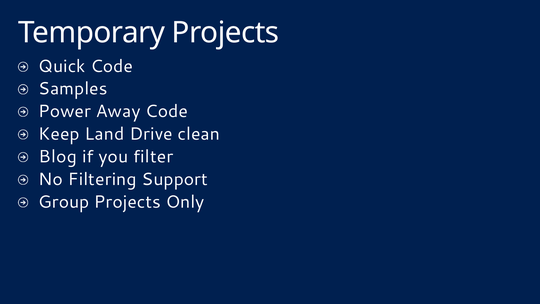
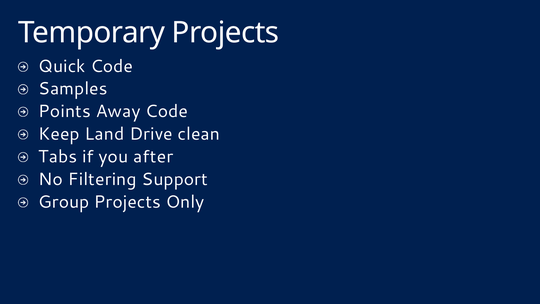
Power: Power -> Points (65, 111)
Blog: Blog -> Tabs (58, 157)
filter: filter -> after (153, 157)
